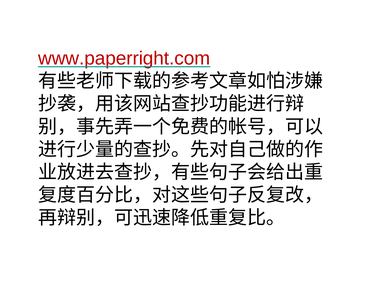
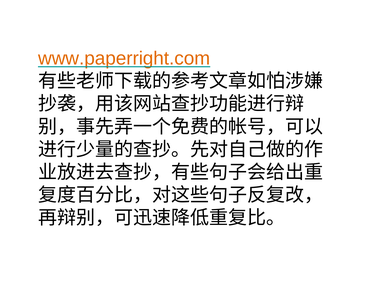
www.paperright.com colour: red -> orange (124, 58)
